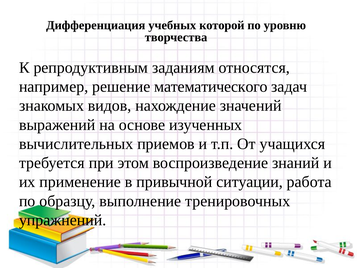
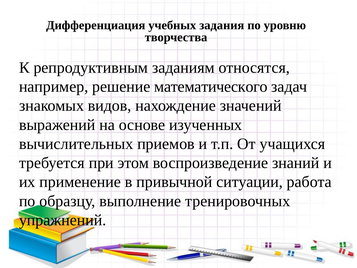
которой: которой -> задания (222, 25)
